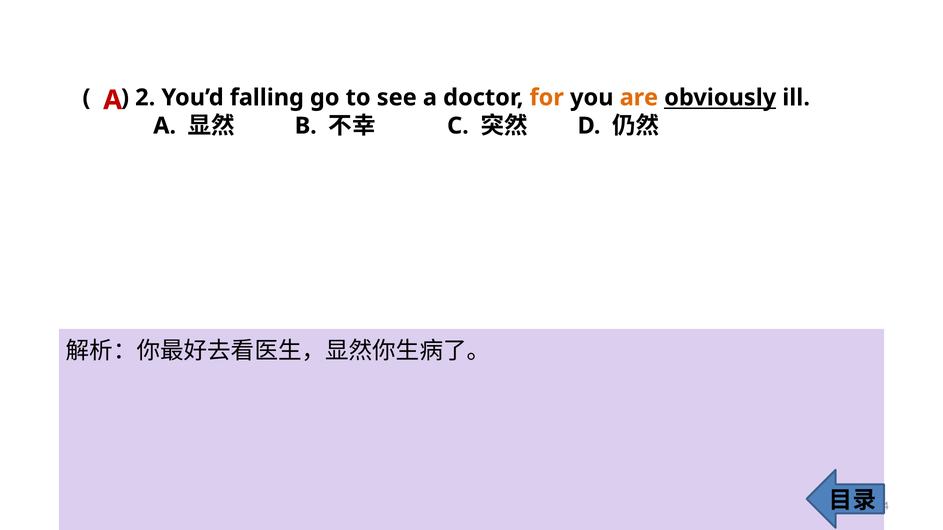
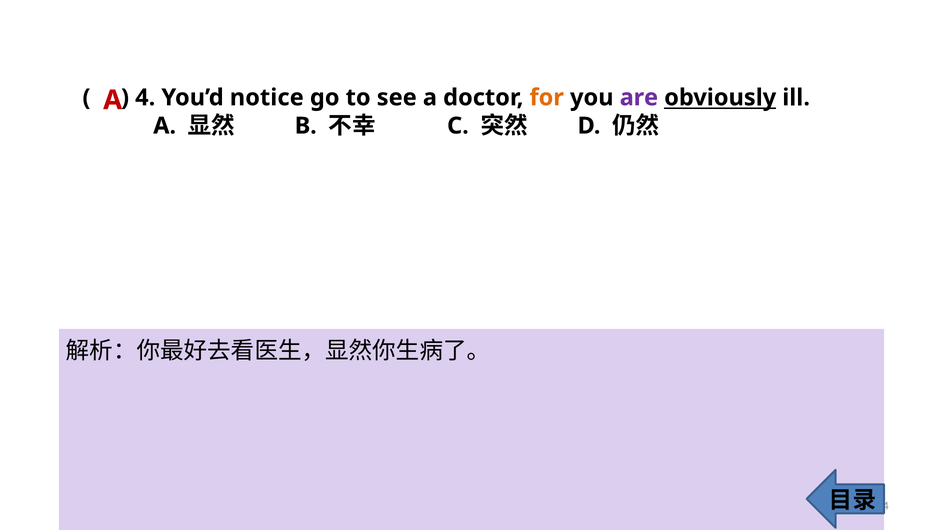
2: 2 -> 4 (145, 98)
falling: falling -> notice (267, 98)
are colour: orange -> purple (639, 98)
